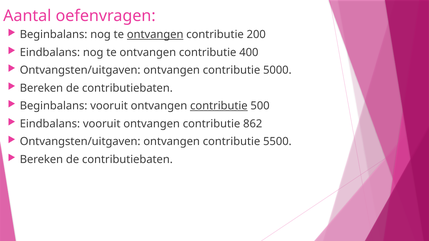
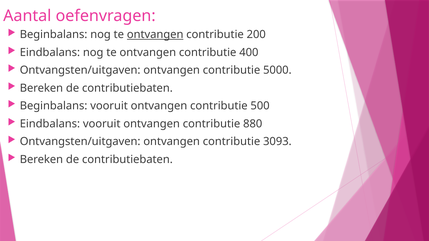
contributie underline: present -> none (219, 106)
862: 862 -> 880 (253, 124)
5500: 5500 -> 3093 (277, 142)
